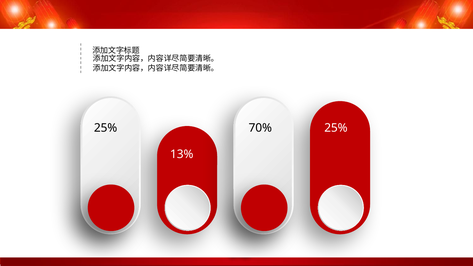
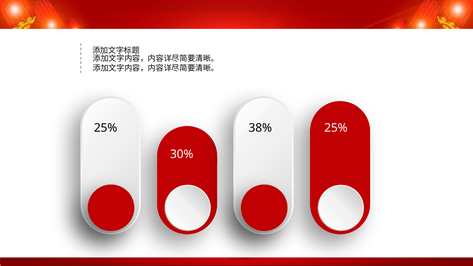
70%: 70% -> 38% (260, 128)
13%: 13% -> 30% (182, 154)
